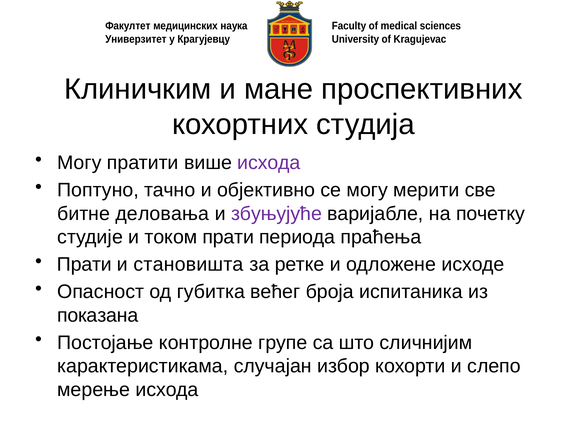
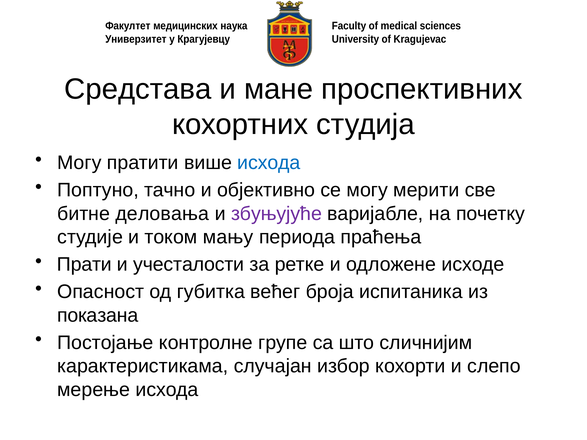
Клиничким: Клиничким -> Средстава (138, 89)
исхода colour: purple -> blue (269, 163)
током прати: прати -> мању (228, 237)
становишта: становишта -> учесталости (189, 265)
